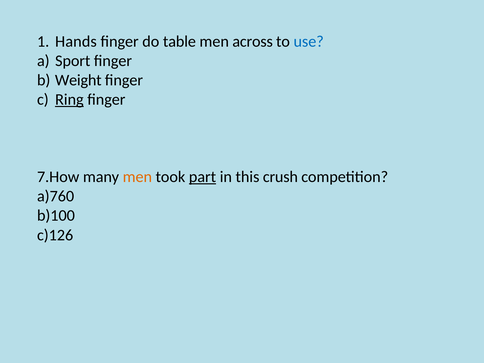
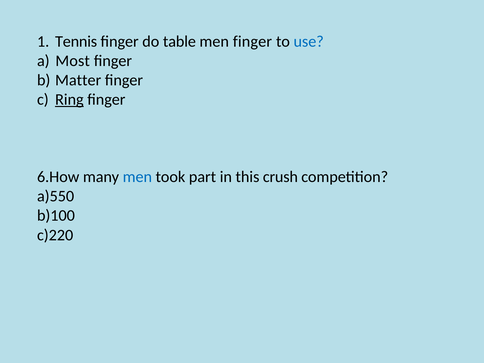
Hands: Hands -> Tennis (76, 41)
men across: across -> finger (252, 41)
Sport: Sport -> Most (73, 61)
Weight: Weight -> Matter (78, 80)
7.How: 7.How -> 6.How (58, 177)
men colour: orange -> blue (137, 177)
part underline: present -> none (202, 177)
a)760: a)760 -> a)550 (56, 196)
c)126: c)126 -> c)220 (55, 235)
